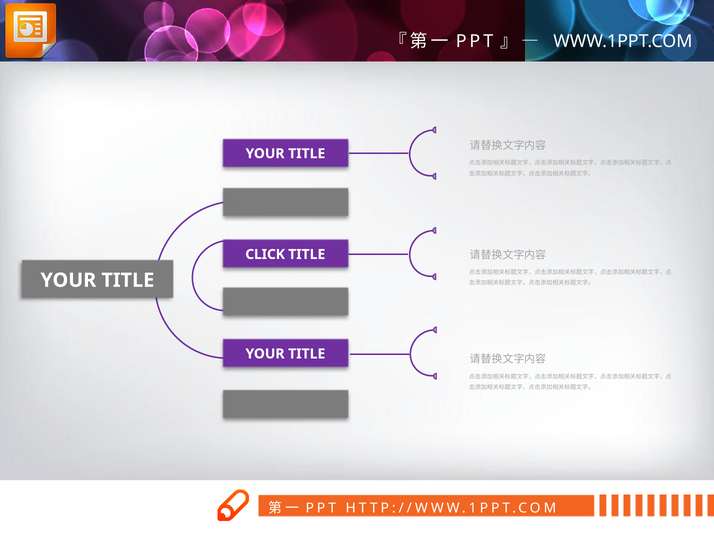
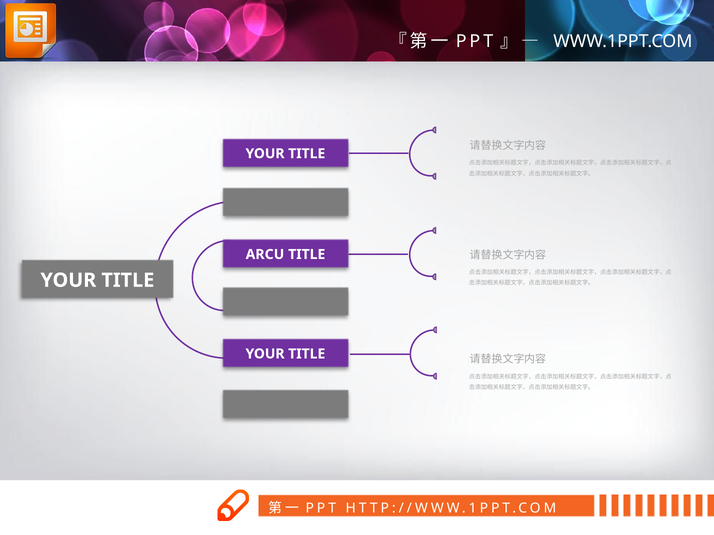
CLICK: CLICK -> ARCU (265, 255)
